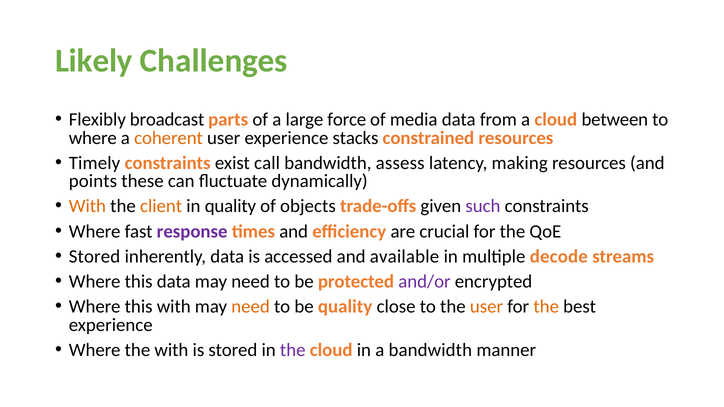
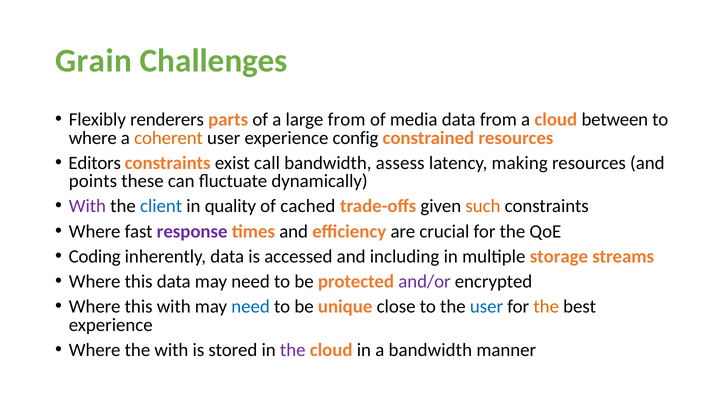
Likely: Likely -> Grain (94, 61)
broadcast: broadcast -> renderers (167, 120)
large force: force -> from (347, 120)
stacks: stacks -> config (356, 138)
Timely: Timely -> Editors (95, 163)
With colour: orange -> purple (87, 206)
client colour: orange -> blue (161, 206)
objects: objects -> cached (308, 206)
such colour: purple -> orange (483, 206)
Stored: Stored -> Coding (95, 257)
available: available -> including (405, 257)
decode: decode -> storage (559, 257)
need colour: orange -> blue (251, 307)
be quality: quality -> unique (345, 307)
user colour: orange -> blue (487, 307)
